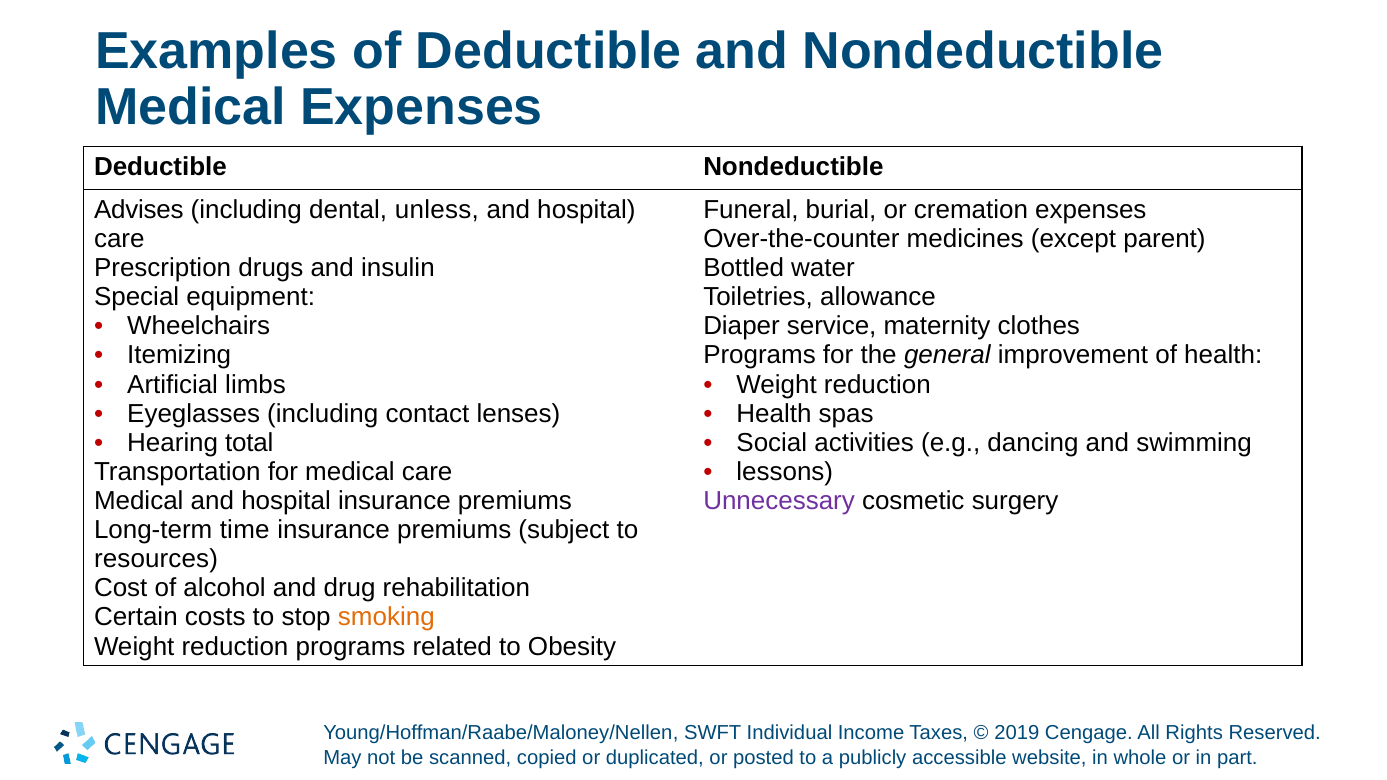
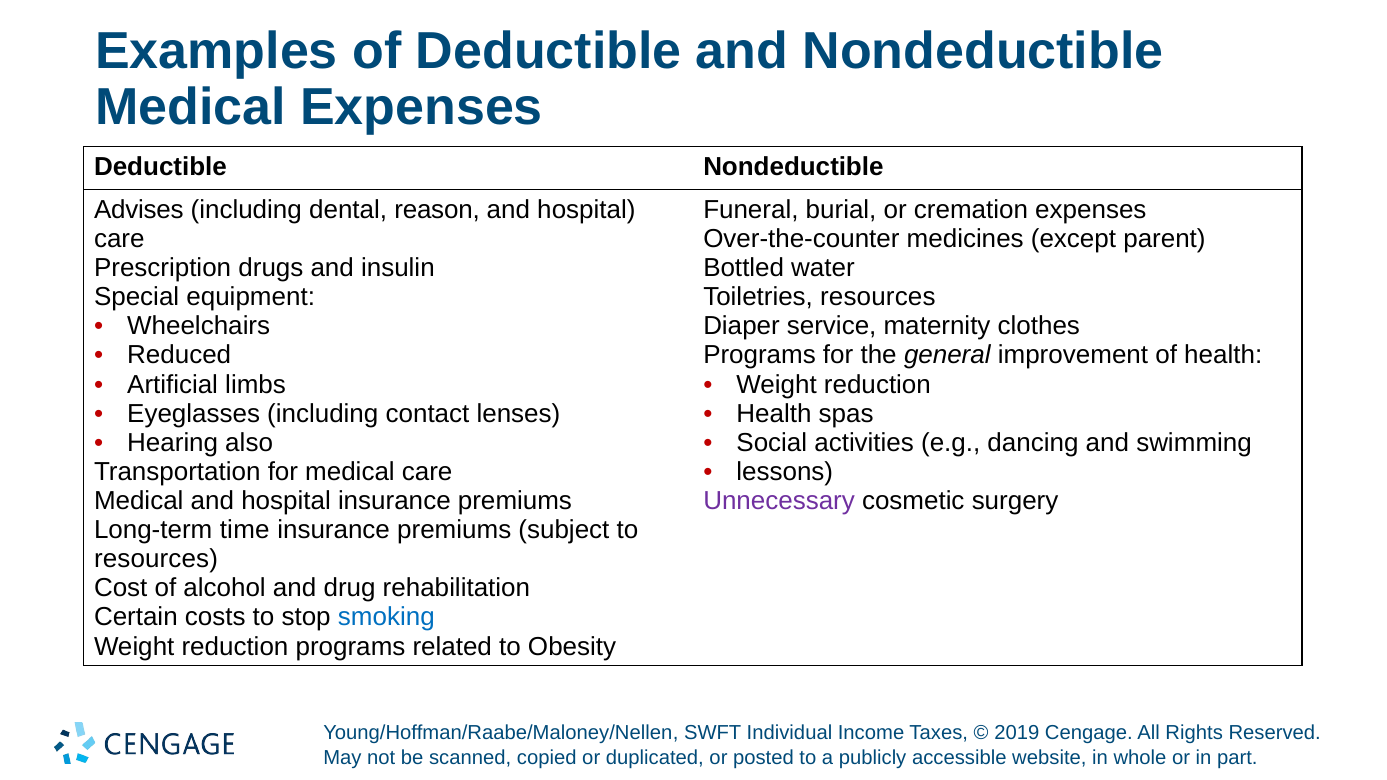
unless: unless -> reason (437, 210)
Toiletries allowance: allowance -> resources (878, 297)
Itemizing: Itemizing -> Reduced (179, 355)
total: total -> also (249, 443)
smoking colour: orange -> blue (386, 618)
